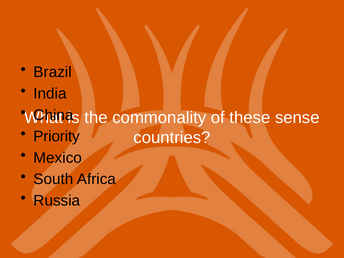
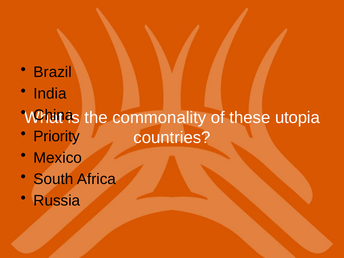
sense: sense -> utopia (297, 118)
